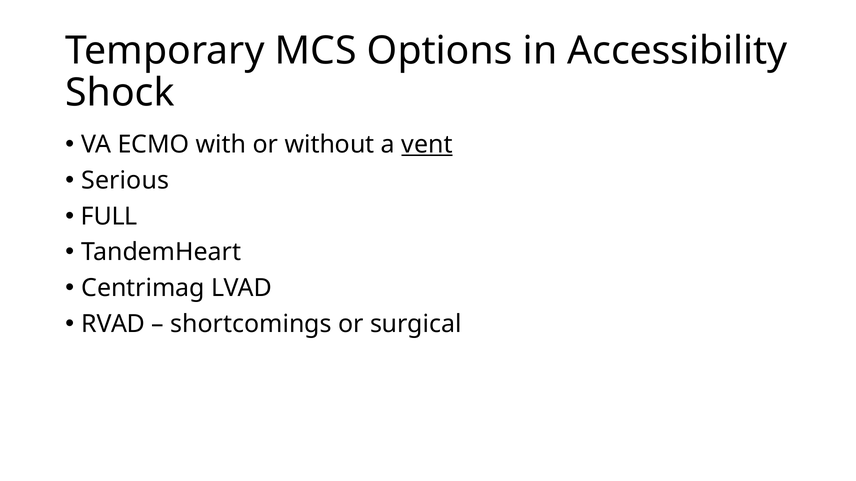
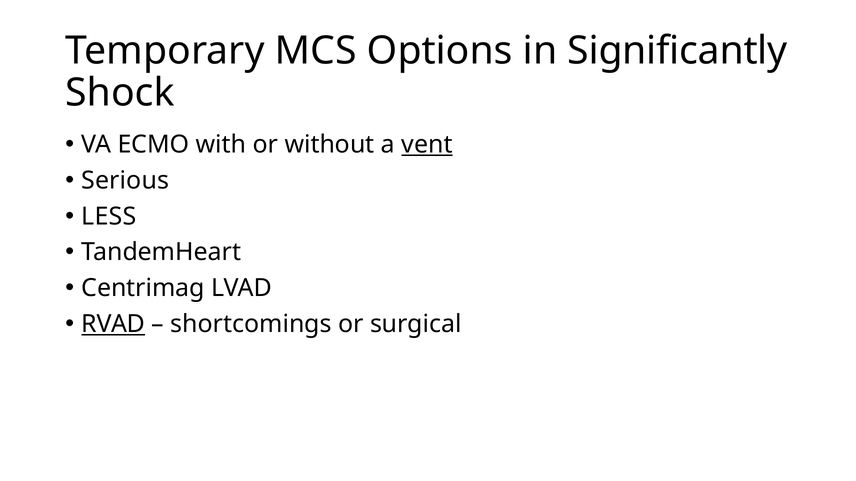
Accessibility: Accessibility -> Significantly (677, 51)
FULL: FULL -> LESS (109, 217)
RVAD underline: none -> present (113, 324)
